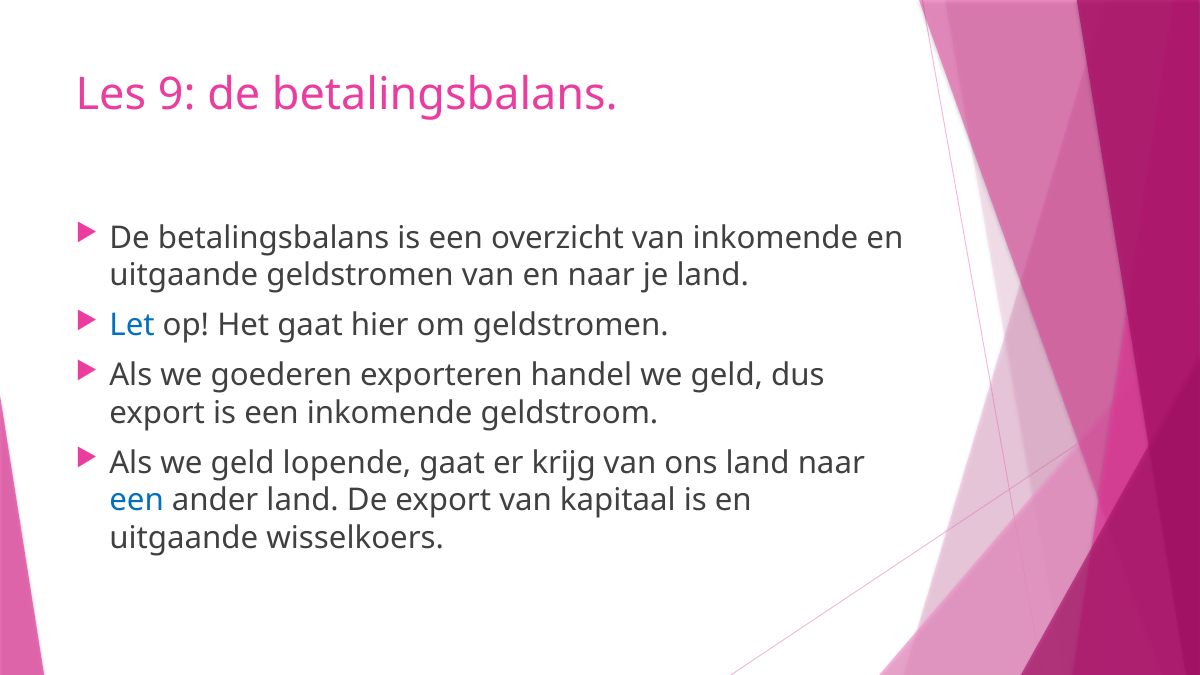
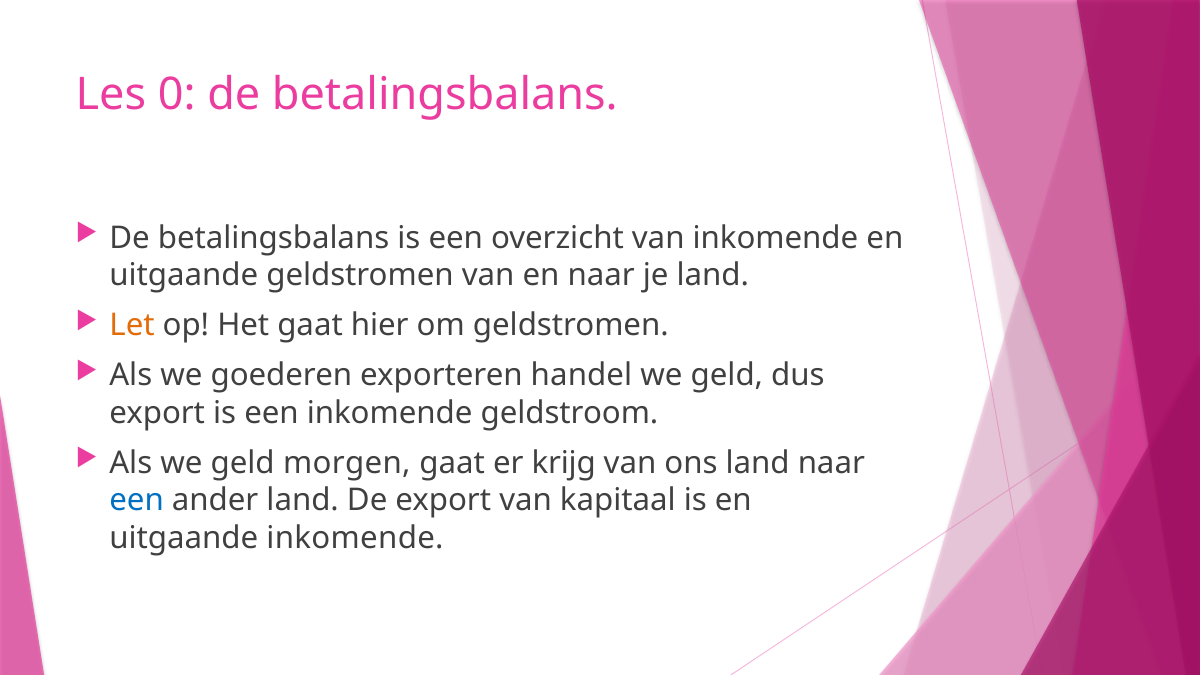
9: 9 -> 0 (177, 95)
Let colour: blue -> orange (132, 325)
lopende: lopende -> morgen (347, 463)
uitgaande wisselkoers: wisselkoers -> inkomende (355, 538)
